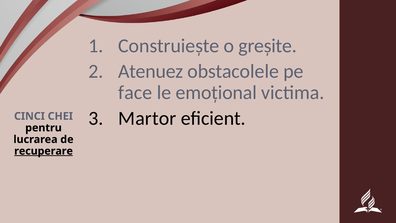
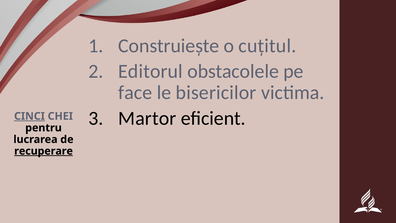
greșite: greșite -> cuțitul (267, 46)
Atenuez: Atenuez -> Editorul (150, 71)
emoțional: emoțional -> bisericilor (216, 93)
CINCI underline: none -> present (29, 116)
